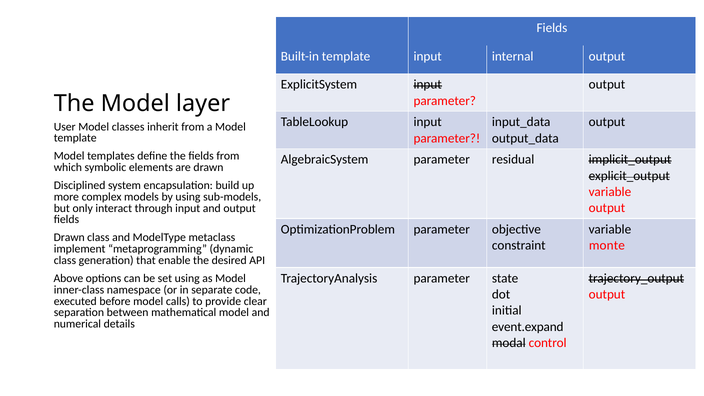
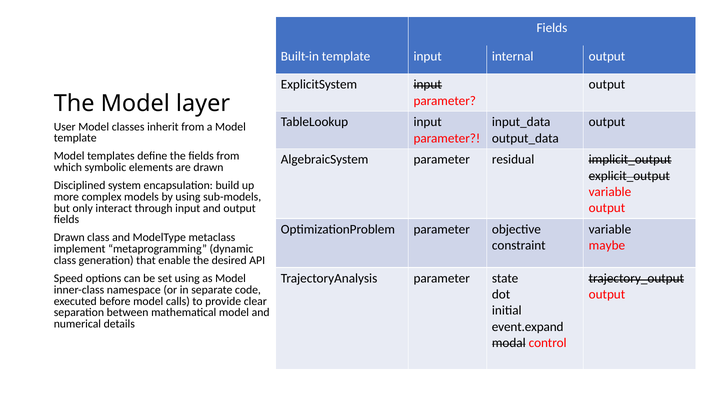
monte: monte -> maybe (607, 245)
Above: Above -> Speed (68, 278)
